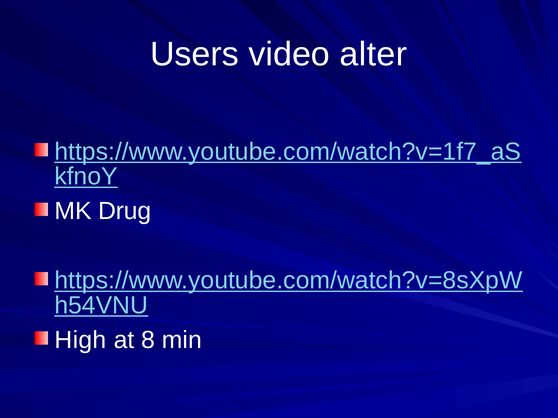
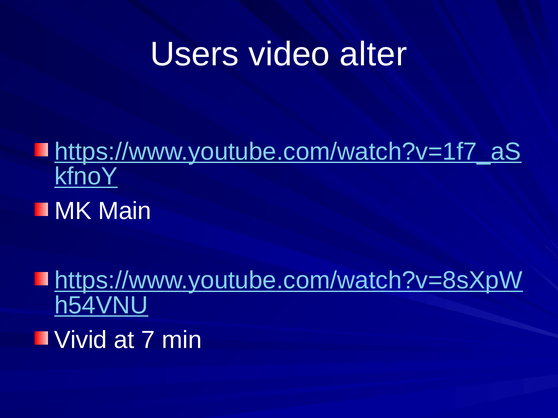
Drug: Drug -> Main (125, 211)
High: High -> Vivid (81, 340)
8: 8 -> 7 (148, 340)
